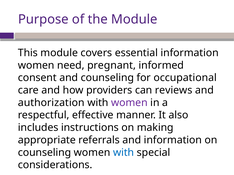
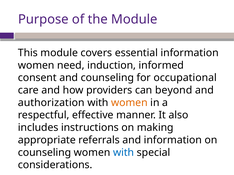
pregnant: pregnant -> induction (112, 65)
reviews: reviews -> beyond (174, 90)
women colour: purple -> orange (129, 103)
